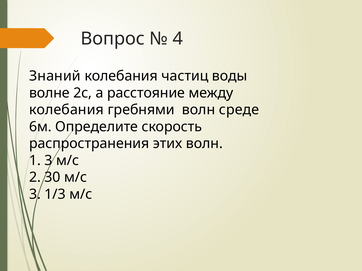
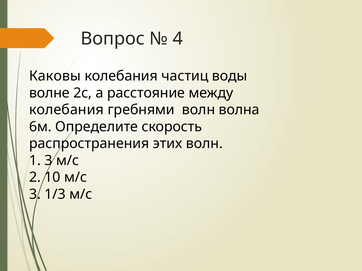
Знаний: Знаний -> Каковы (55, 76)
среде: среде -> волна (239, 110)
30: 30 -> 10 (52, 178)
